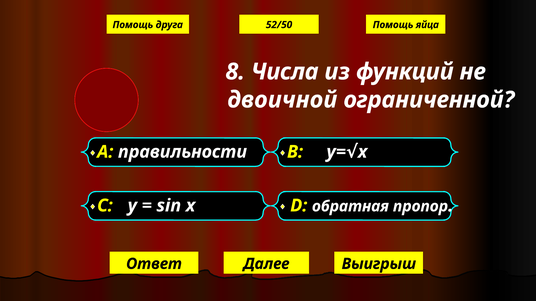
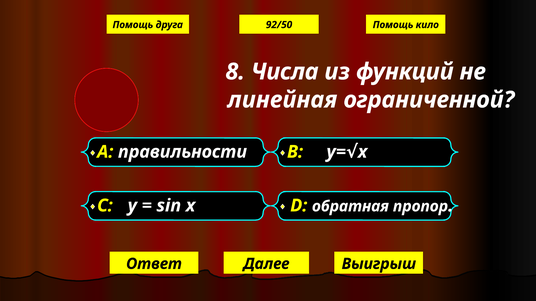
52/50: 52/50 -> 92/50 (279, 25)
яйца: яйца -> кило (427, 25)
двоичной: двоичной -> линейная (282, 100)
